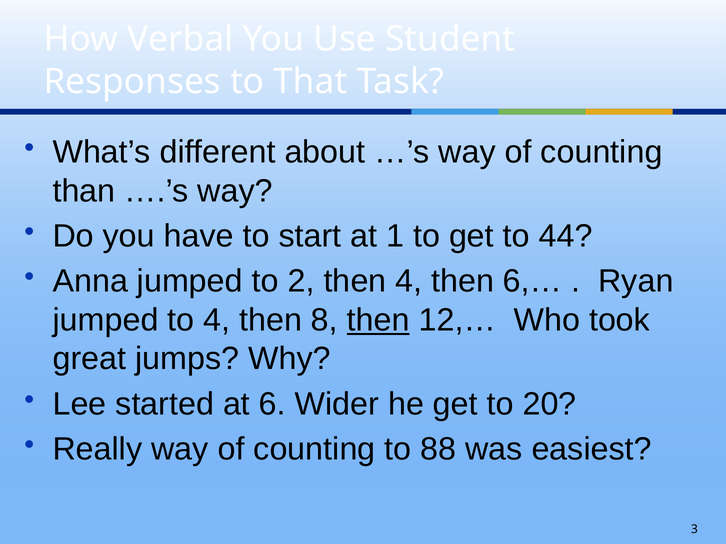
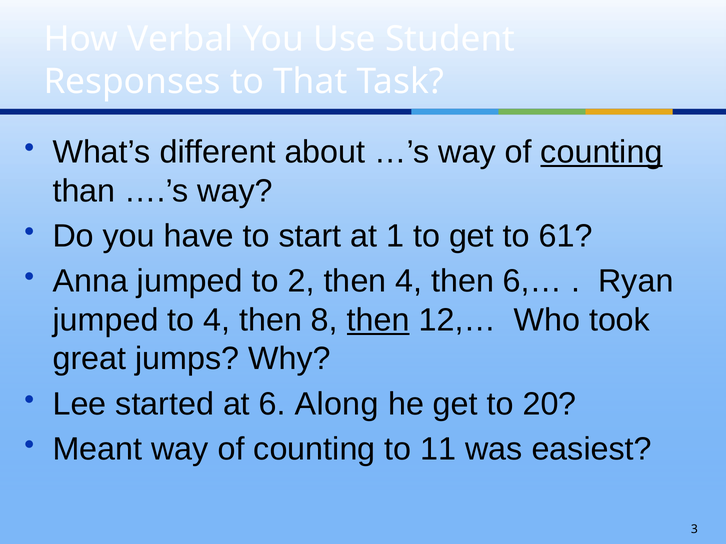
counting underline: none -> present (601, 152)
44: 44 -> 61 (566, 236)
Wider: Wider -> Along (337, 404)
Really: Really -> Meant (97, 449)
88: 88 -> 11 (438, 449)
